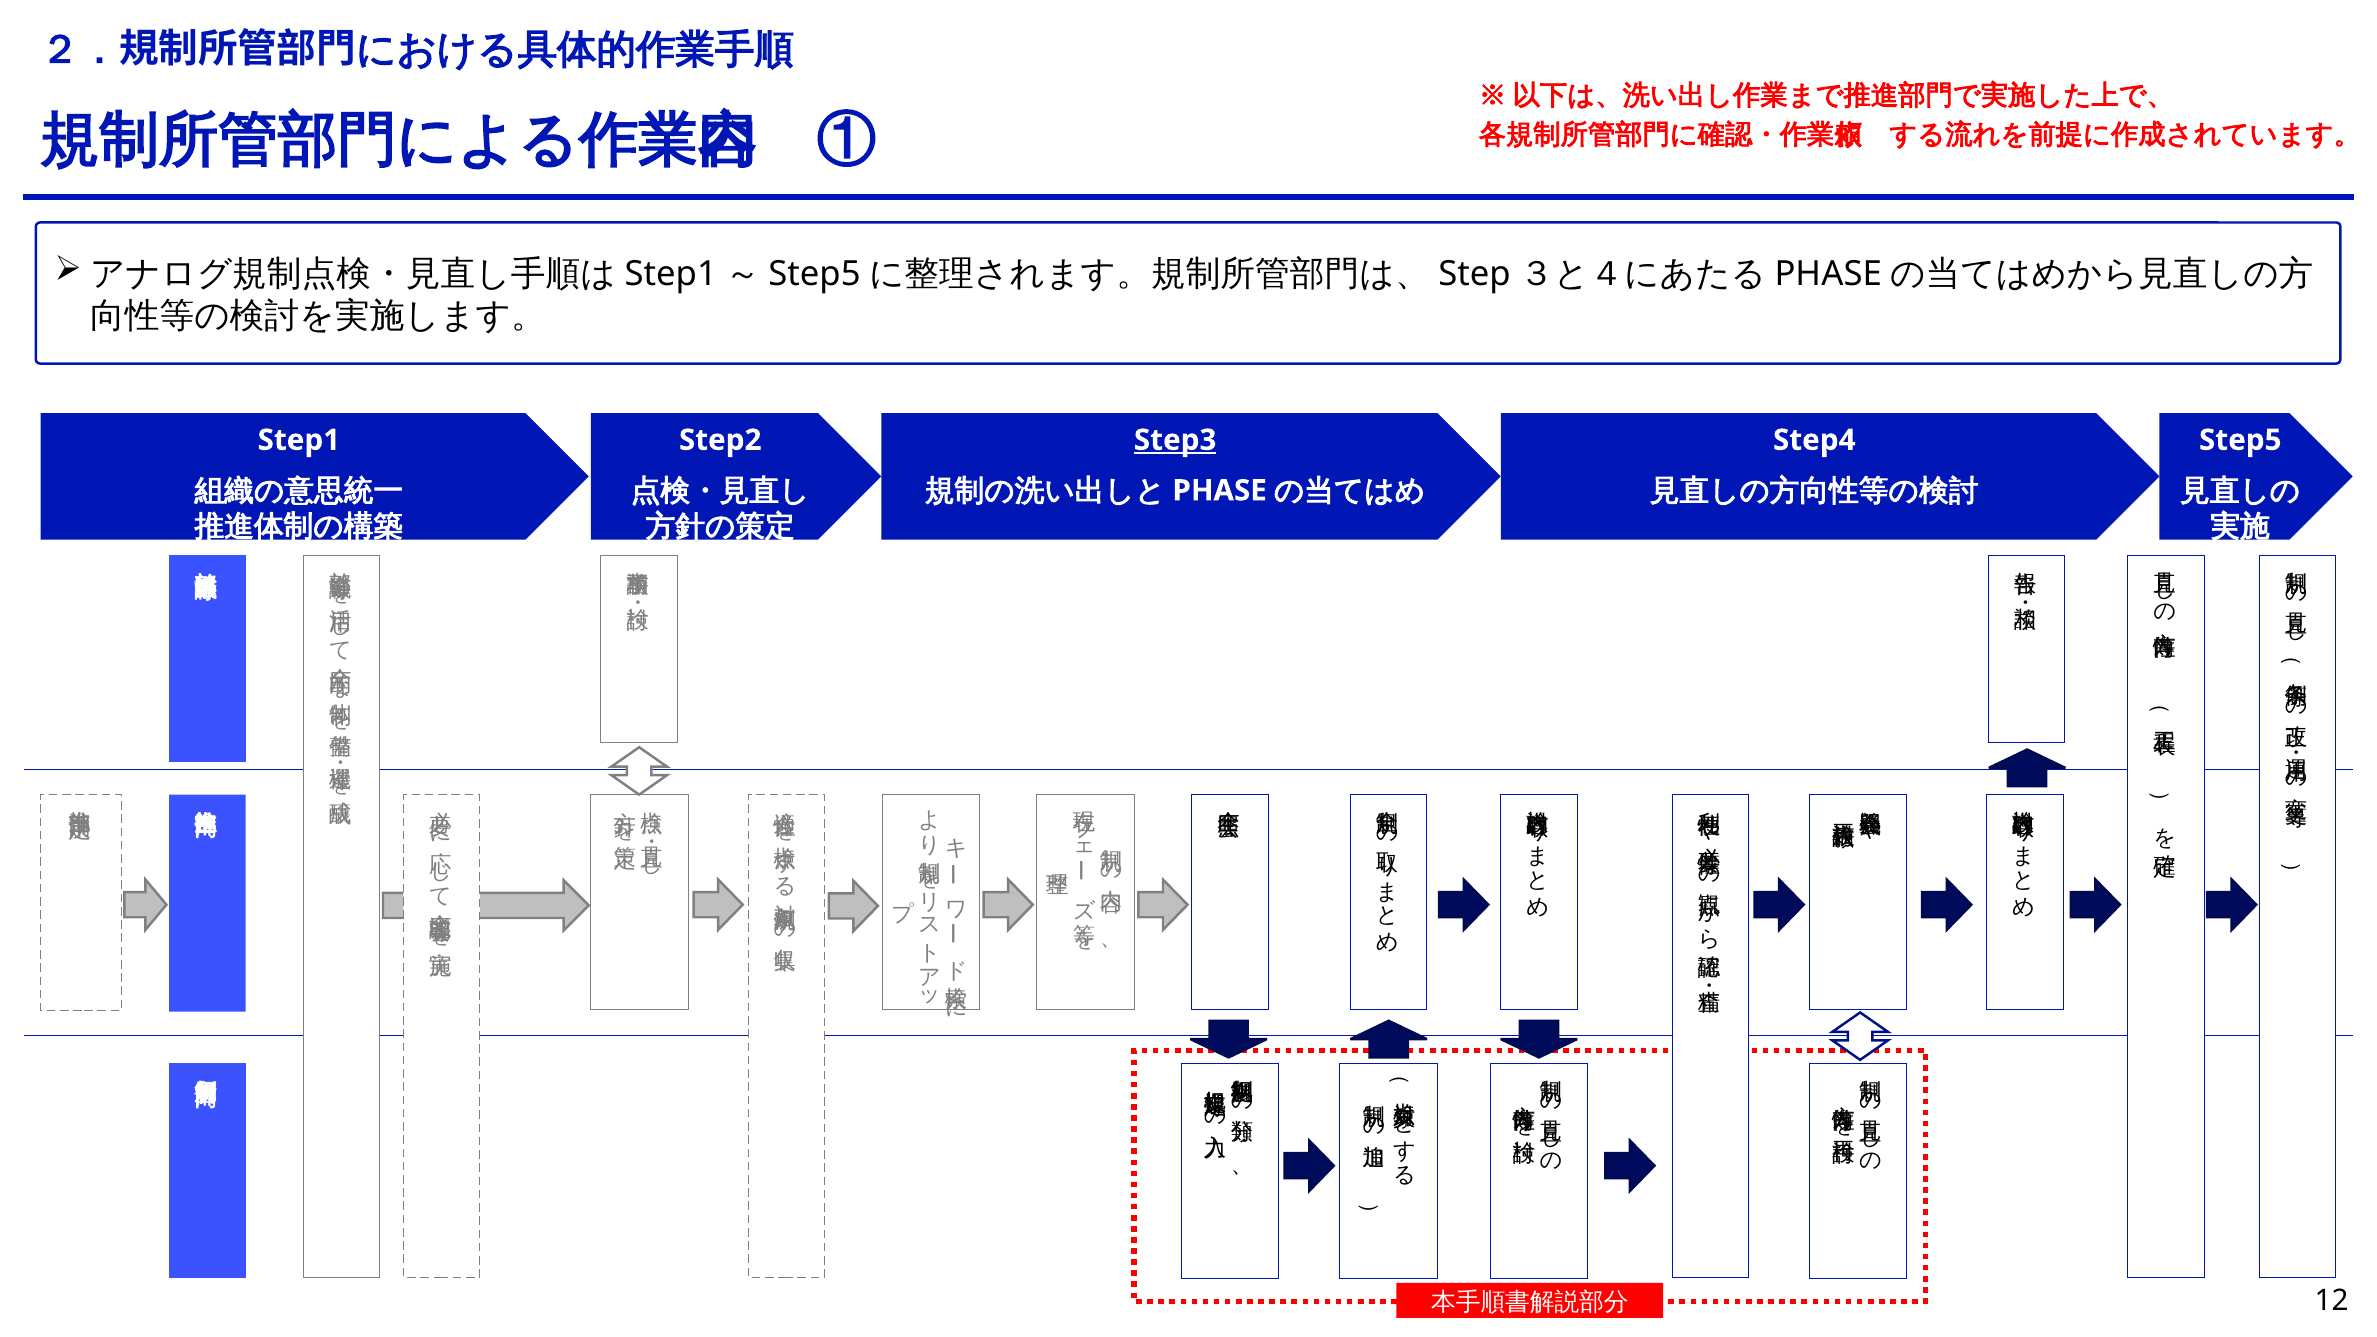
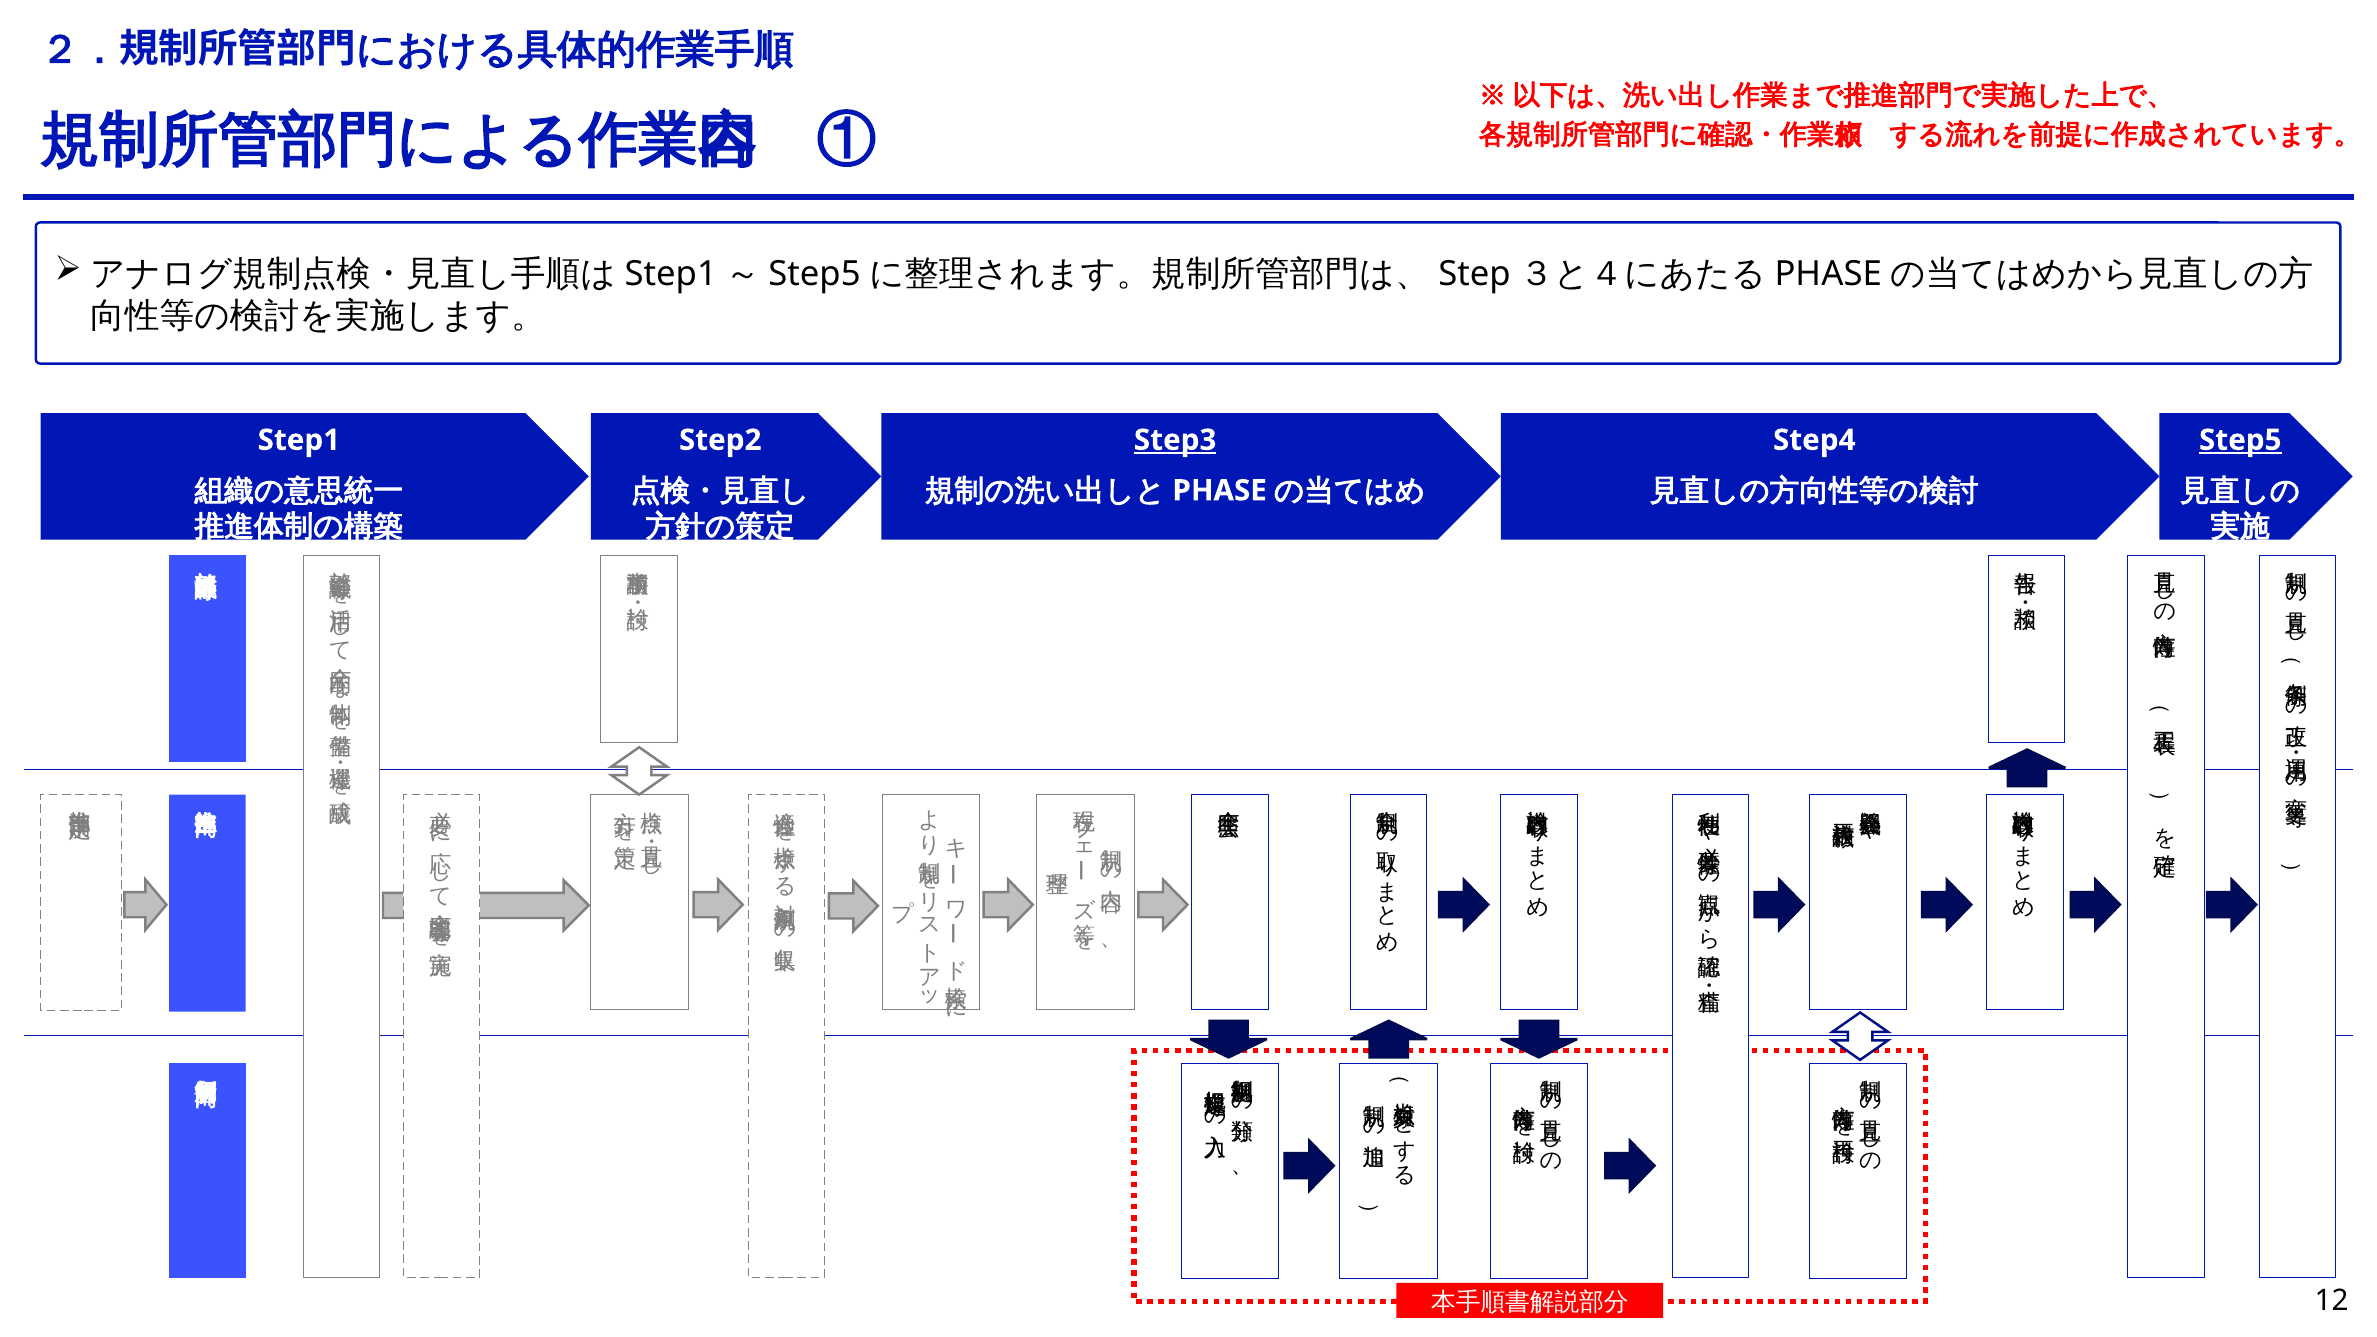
Step5 underline: none -> present (2240, 440)
